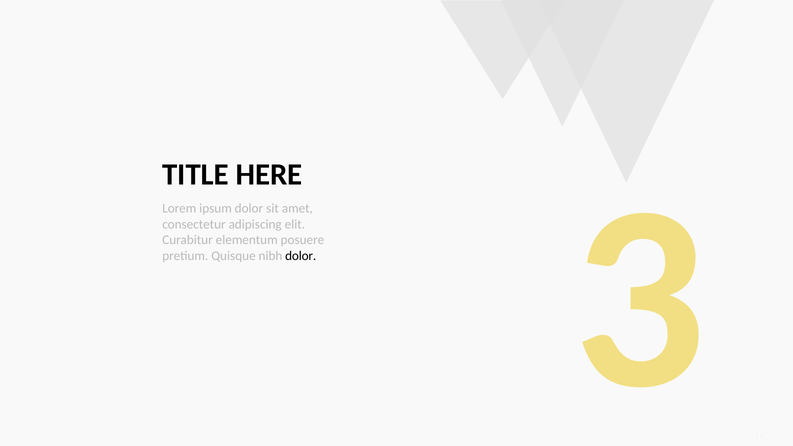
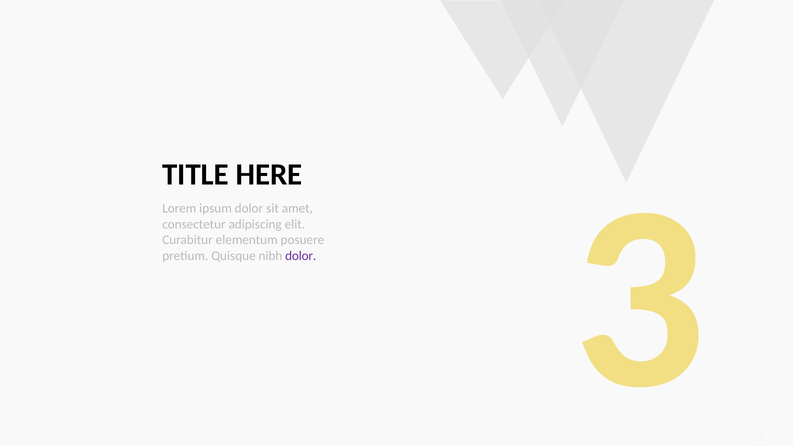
dolor colour: black -> purple (301, 256)
